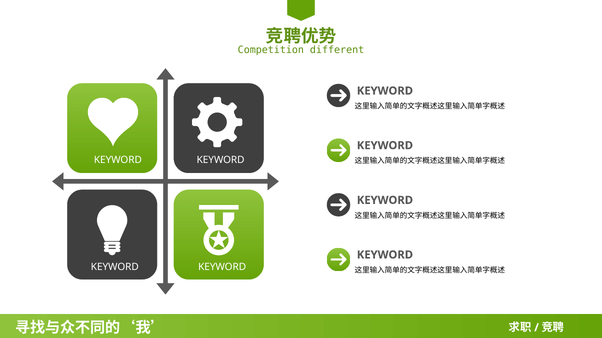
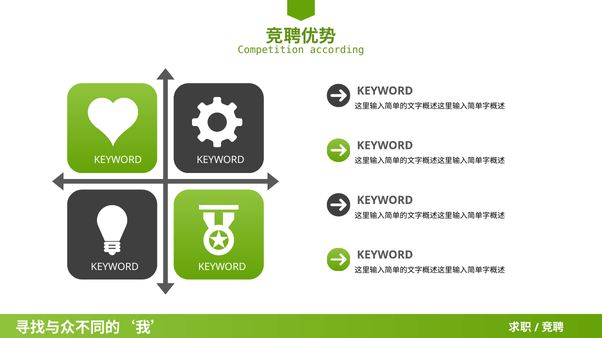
different: different -> according (337, 50)
